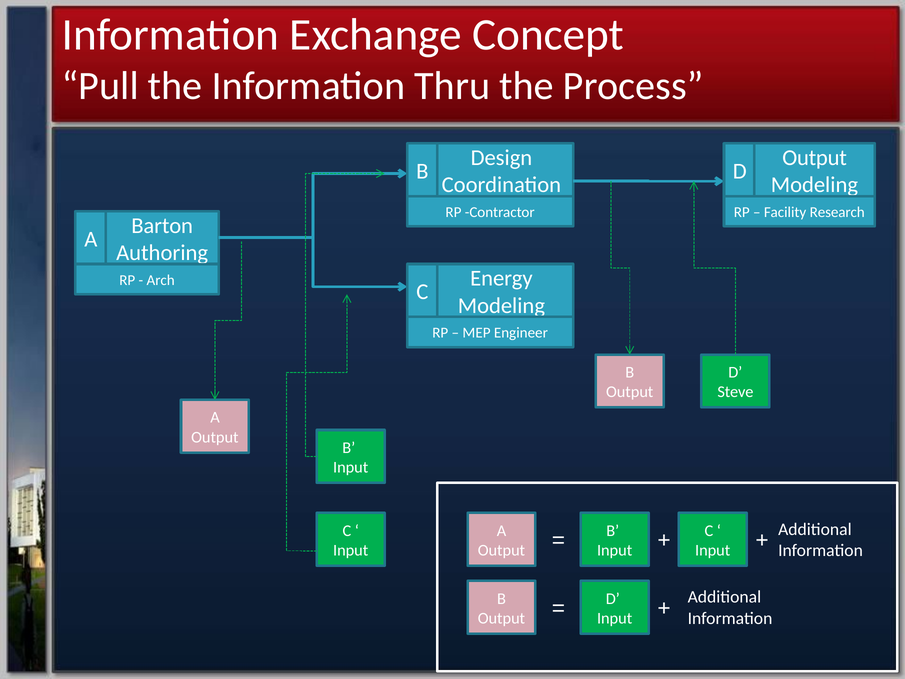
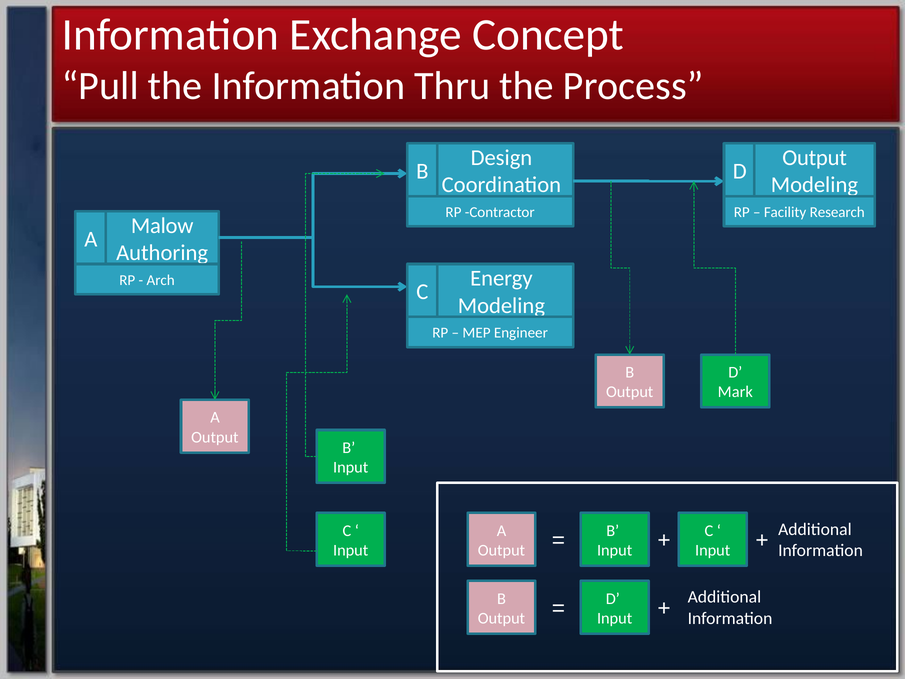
Barton: Barton -> Malow (162, 226)
Steve: Steve -> Mark (735, 392)
